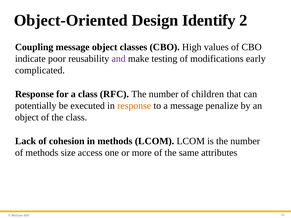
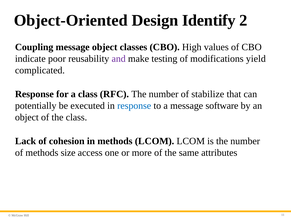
early: early -> yield (256, 59)
children: children -> stabilize (208, 94)
response colour: orange -> blue (134, 106)
penalize: penalize -> software (222, 106)
